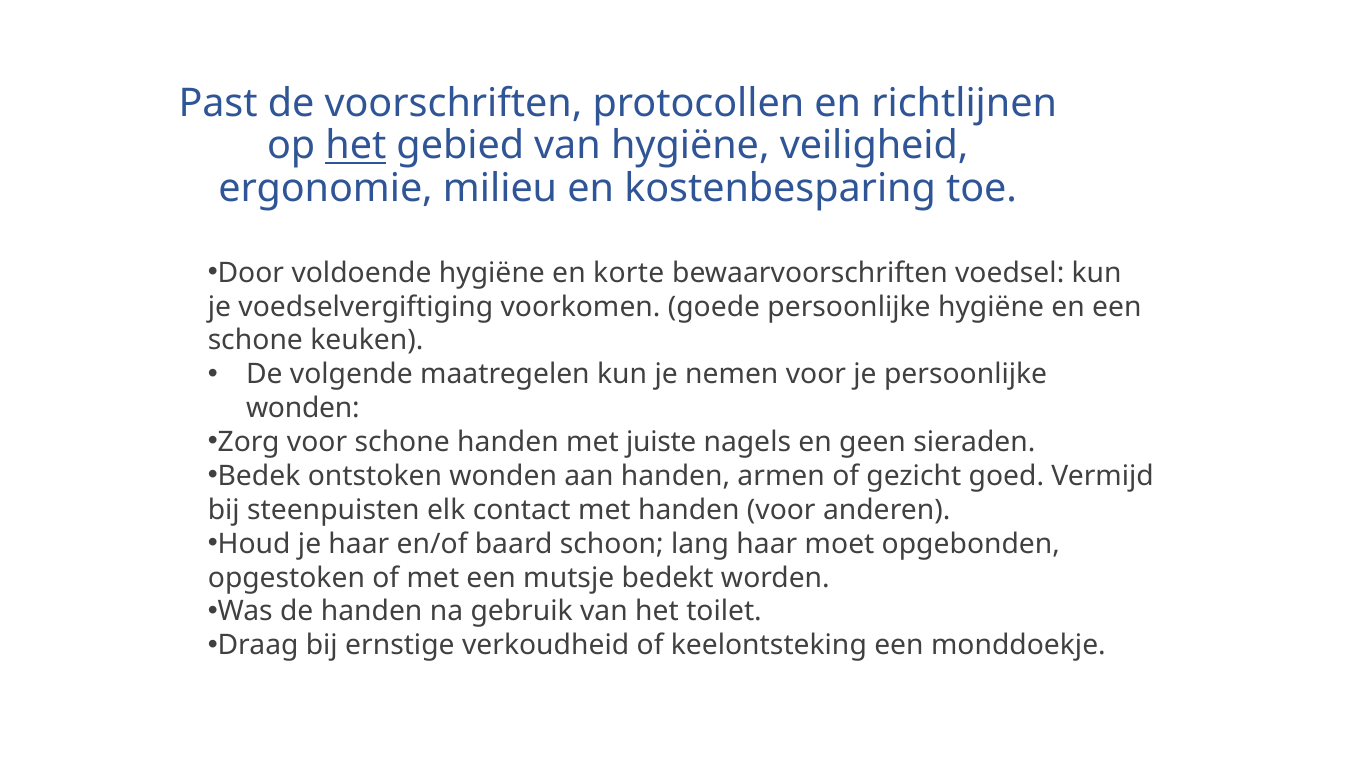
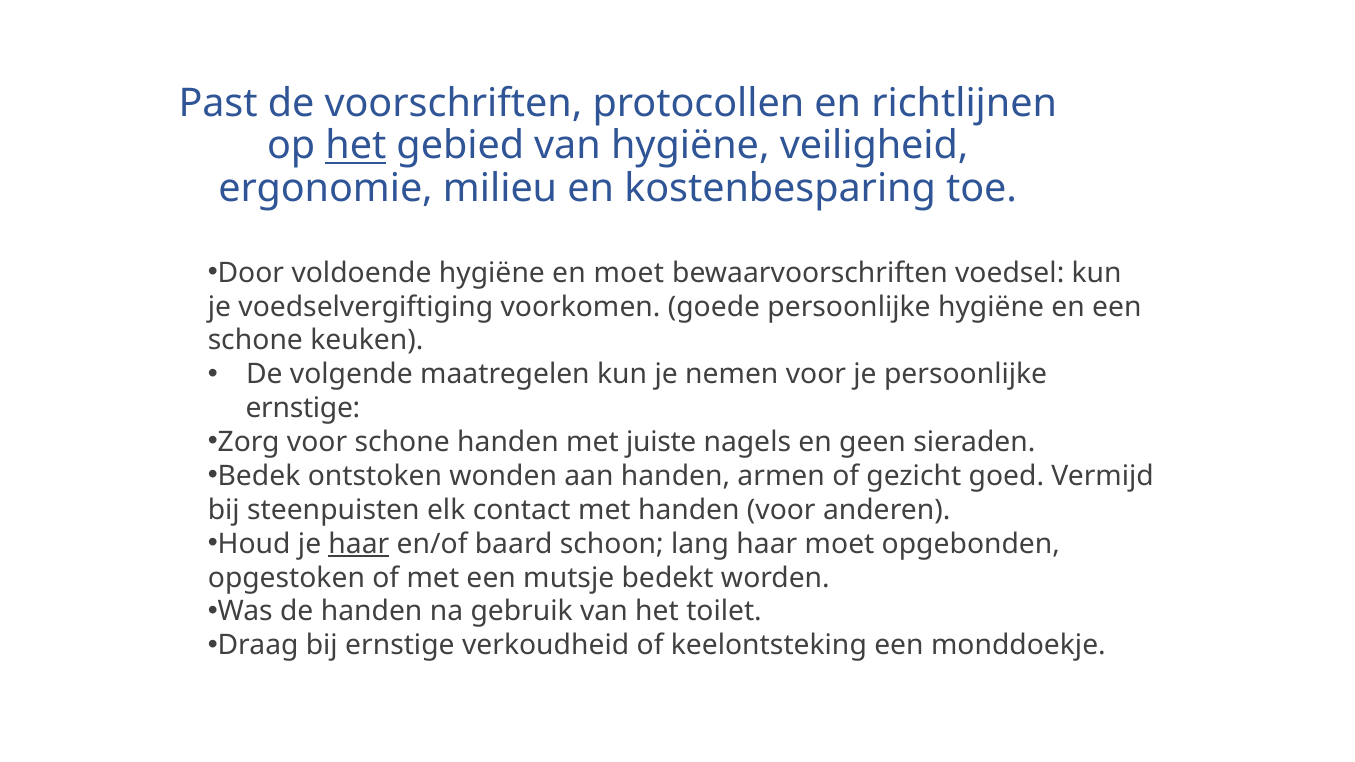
en korte: korte -> moet (629, 273)
wonden: wonden -> ernstige (303, 408)
haar underline: none -> present (359, 544)
